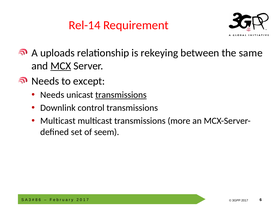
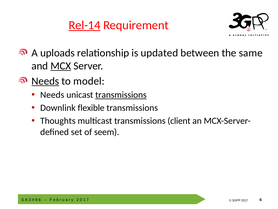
Rel-14 underline: none -> present (85, 25)
rekeying: rekeying -> updated (159, 53)
Needs underline: none -> present (45, 81)
except: except -> model (89, 81)
control: control -> flexible (91, 108)
Multicast: Multicast -> Thoughts (58, 121)
more: more -> client (179, 121)
